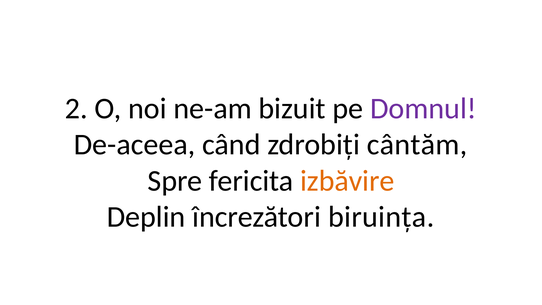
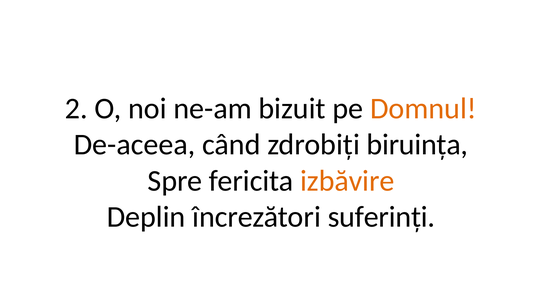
Domnul colour: purple -> orange (423, 108)
cântăm: cântăm -> biruința (417, 145)
biruința: biruința -> suferinți (381, 217)
